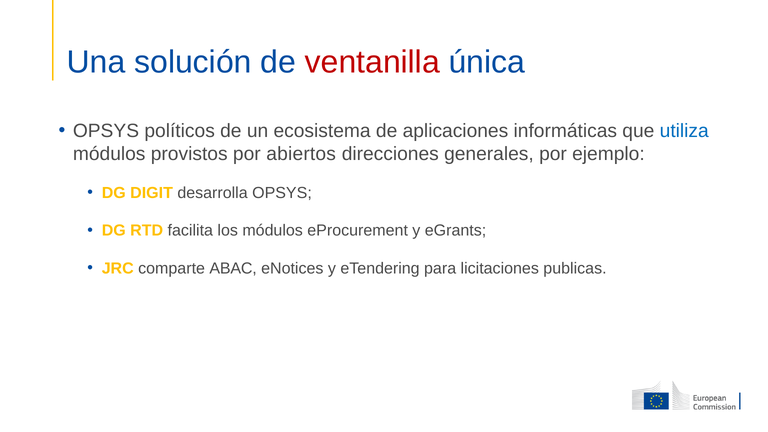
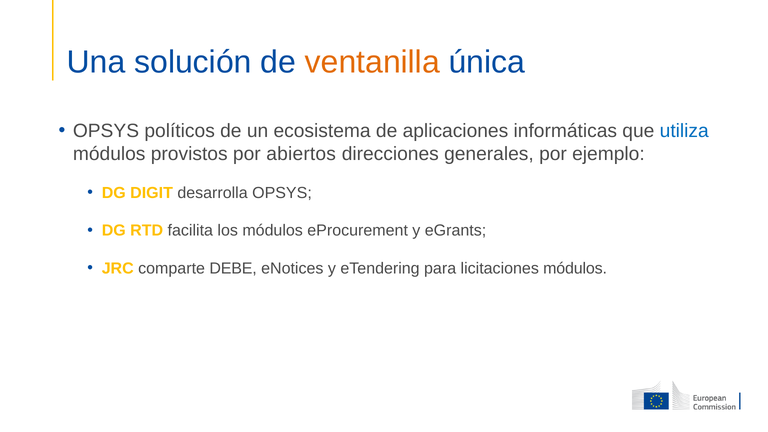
ventanilla colour: red -> orange (372, 62)
ABAC: ABAC -> DEBE (233, 268)
licitaciones publicas: publicas -> módulos (575, 268)
